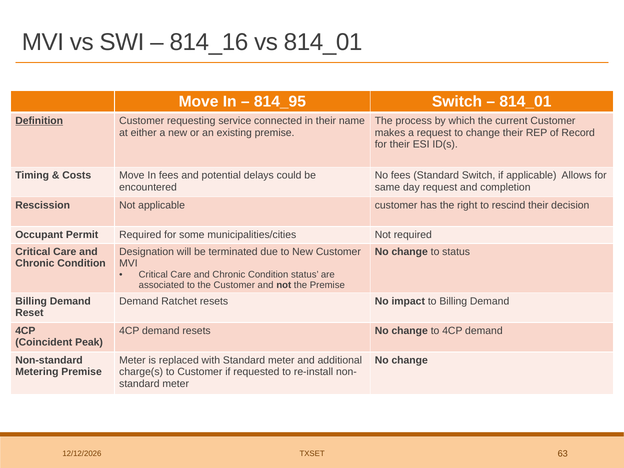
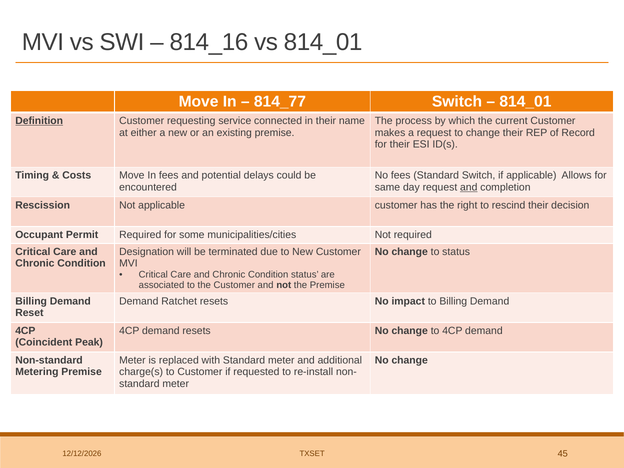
814_95: 814_95 -> 814_77 (280, 102)
and underline: none -> present (469, 187)
63: 63 -> 45 (563, 454)
